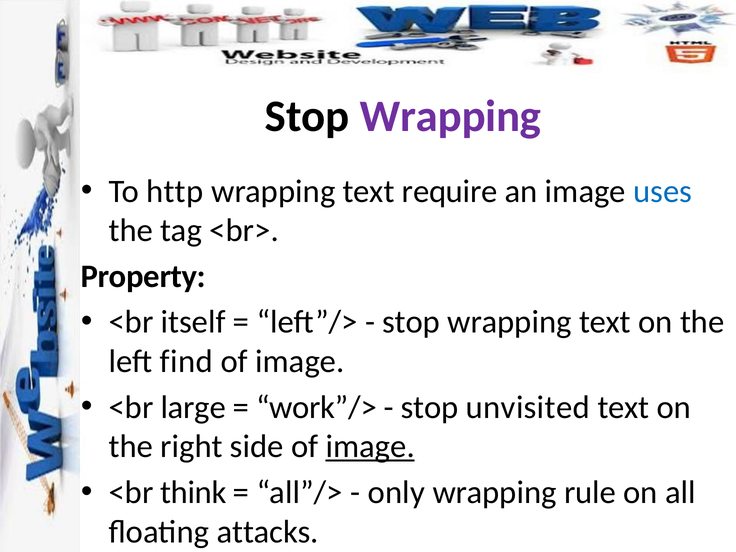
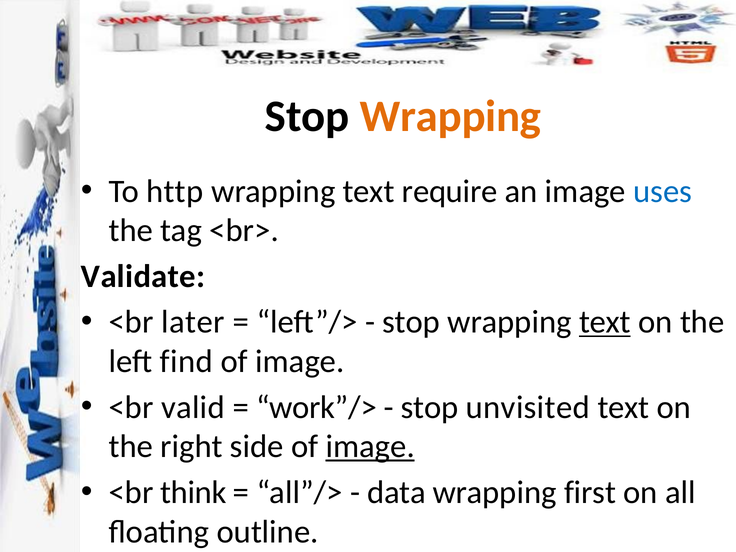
Wrapping colour: purple -> orange (450, 117)
Property: Property -> Validate (143, 276)
itself: itself -> later (193, 322)
text underline: none -> present (605, 322)
large: large -> valid (193, 407)
only: only -> data (396, 492)
rule: rule -> first (590, 492)
attacks: attacks -> outline (268, 532)
